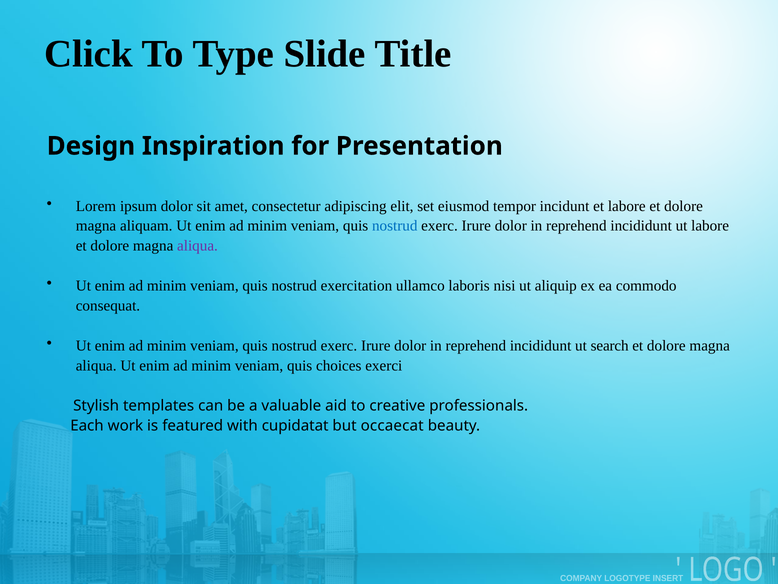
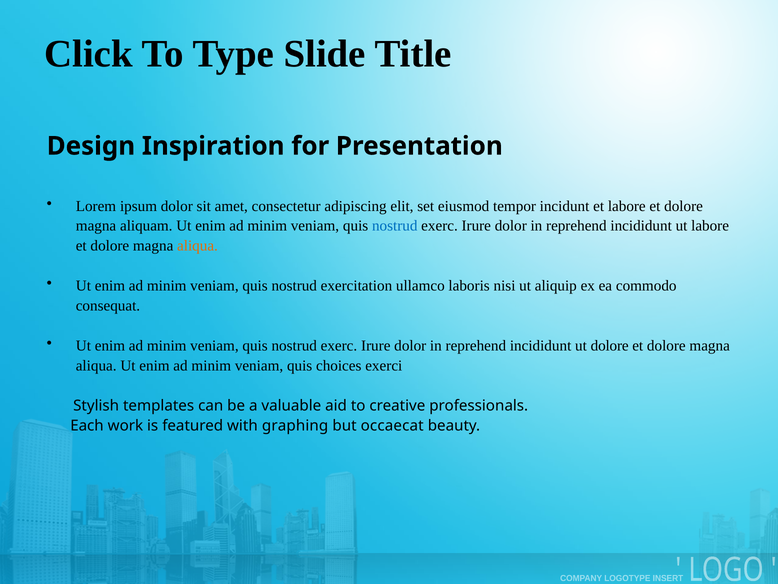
aliqua colour: purple -> orange (197, 246)
ut search: search -> dolore (610, 346)
cupidatat: cupidatat -> graphing (295, 426)
